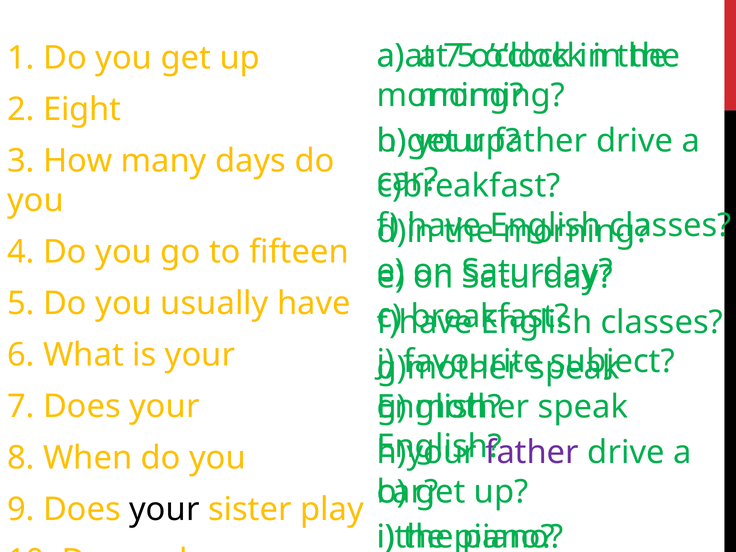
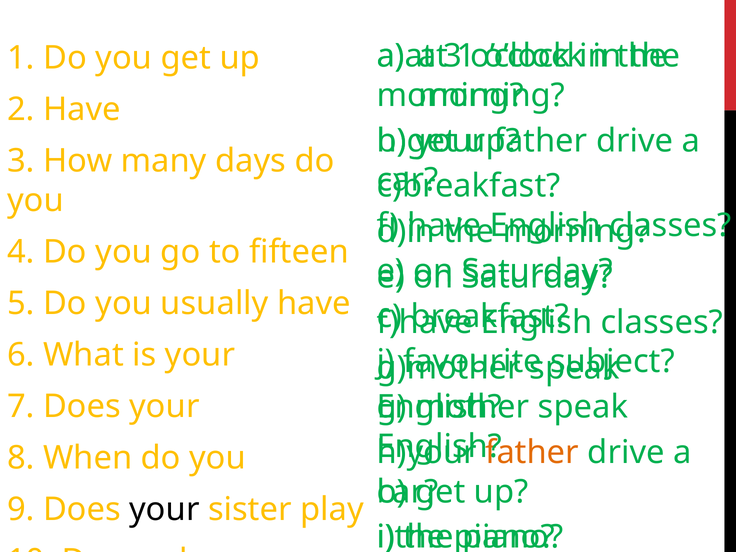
7: 7 -> 3 (453, 56)
5: 5 -> 1 (466, 56)
2 Eight: Eight -> Have (82, 110)
father colour: purple -> orange (532, 452)
